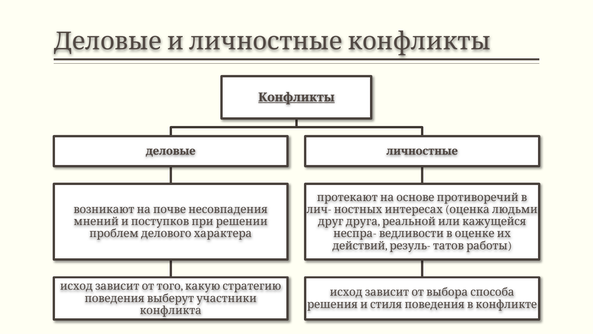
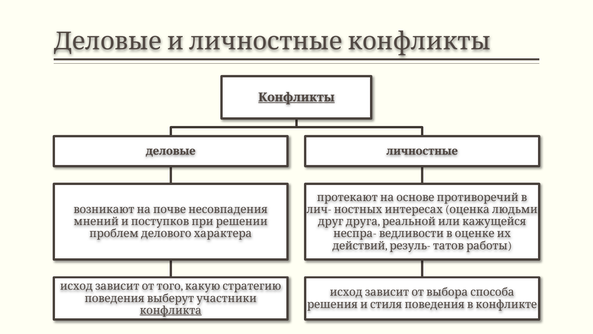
конфликта underline: none -> present (171, 310)
